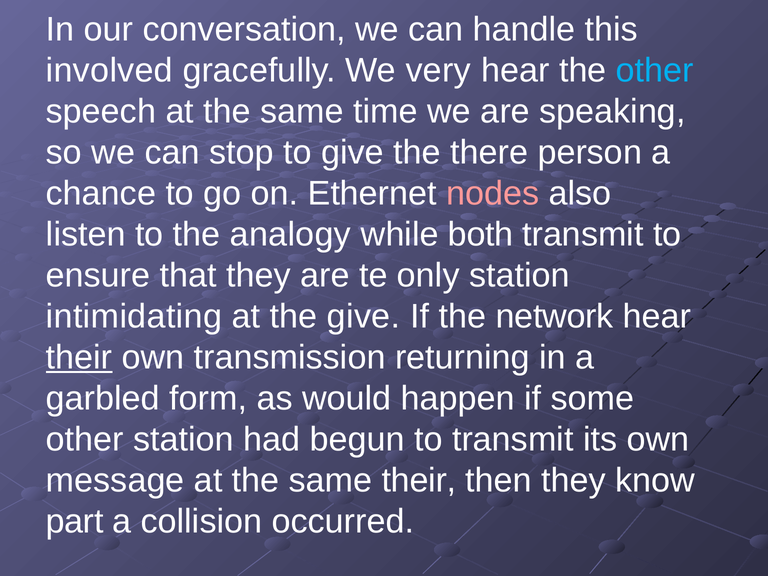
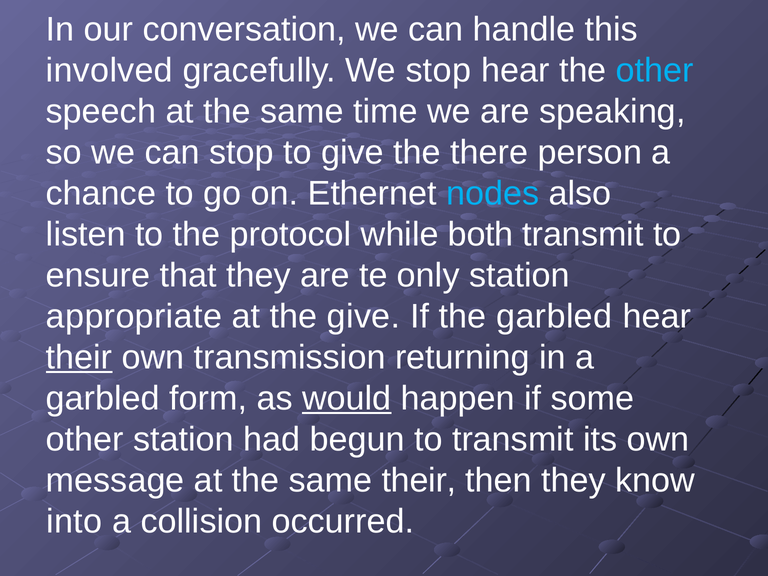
We very: very -> stop (438, 71)
nodes colour: pink -> light blue (493, 194)
analogy: analogy -> protocol (291, 235)
intimidating: intimidating -> appropriate (134, 316)
the network: network -> garbled (554, 316)
would underline: none -> present (347, 398)
part: part -> into (74, 521)
